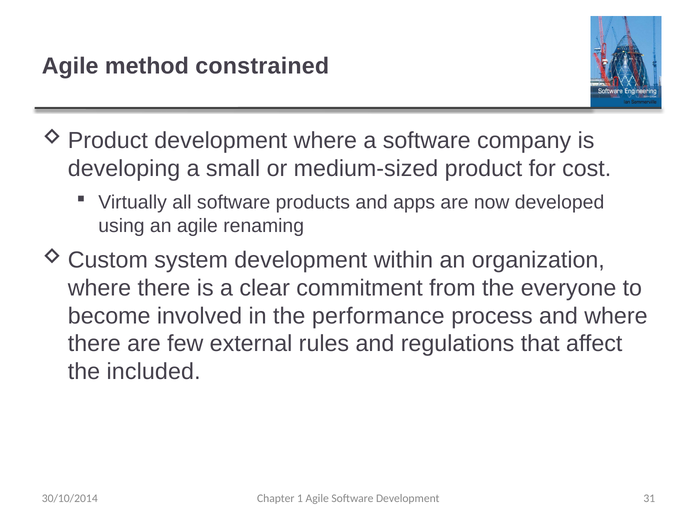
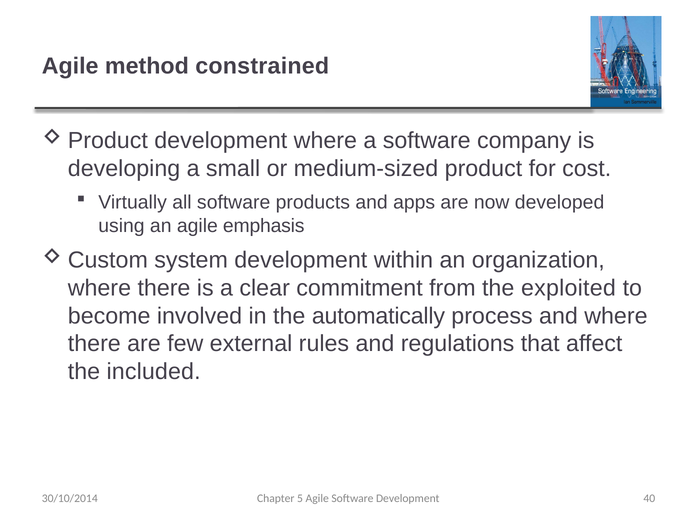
renaming: renaming -> emphasis (264, 226)
everyone: everyone -> exploited (568, 289)
performance: performance -> automatically (378, 316)
1: 1 -> 5 (300, 499)
31: 31 -> 40 (649, 499)
